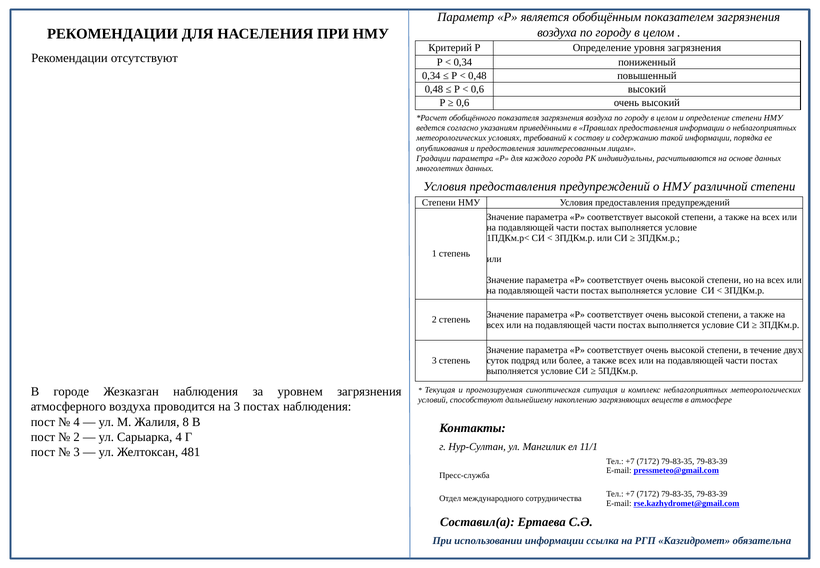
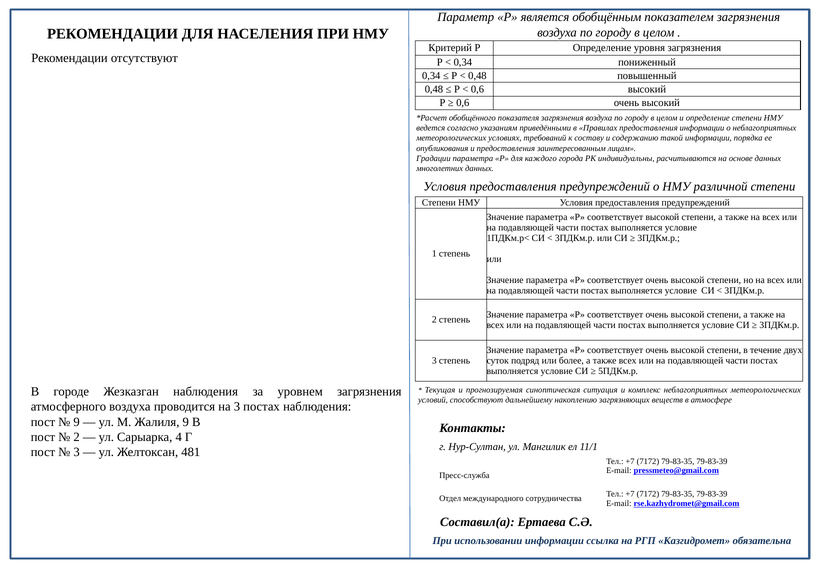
4: 4 -> 9 (77, 422)
Жалиля 8: 8 -> 9 (186, 422)
